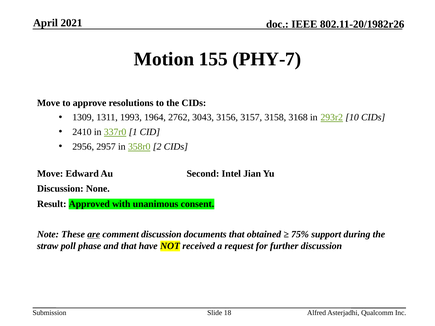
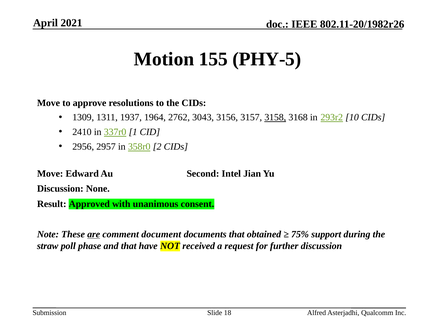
PHY-7: PHY-7 -> PHY-5 (267, 59)
1993: 1993 -> 1937 (131, 118)
3158 underline: none -> present (275, 118)
comment discussion: discussion -> document (161, 235)
